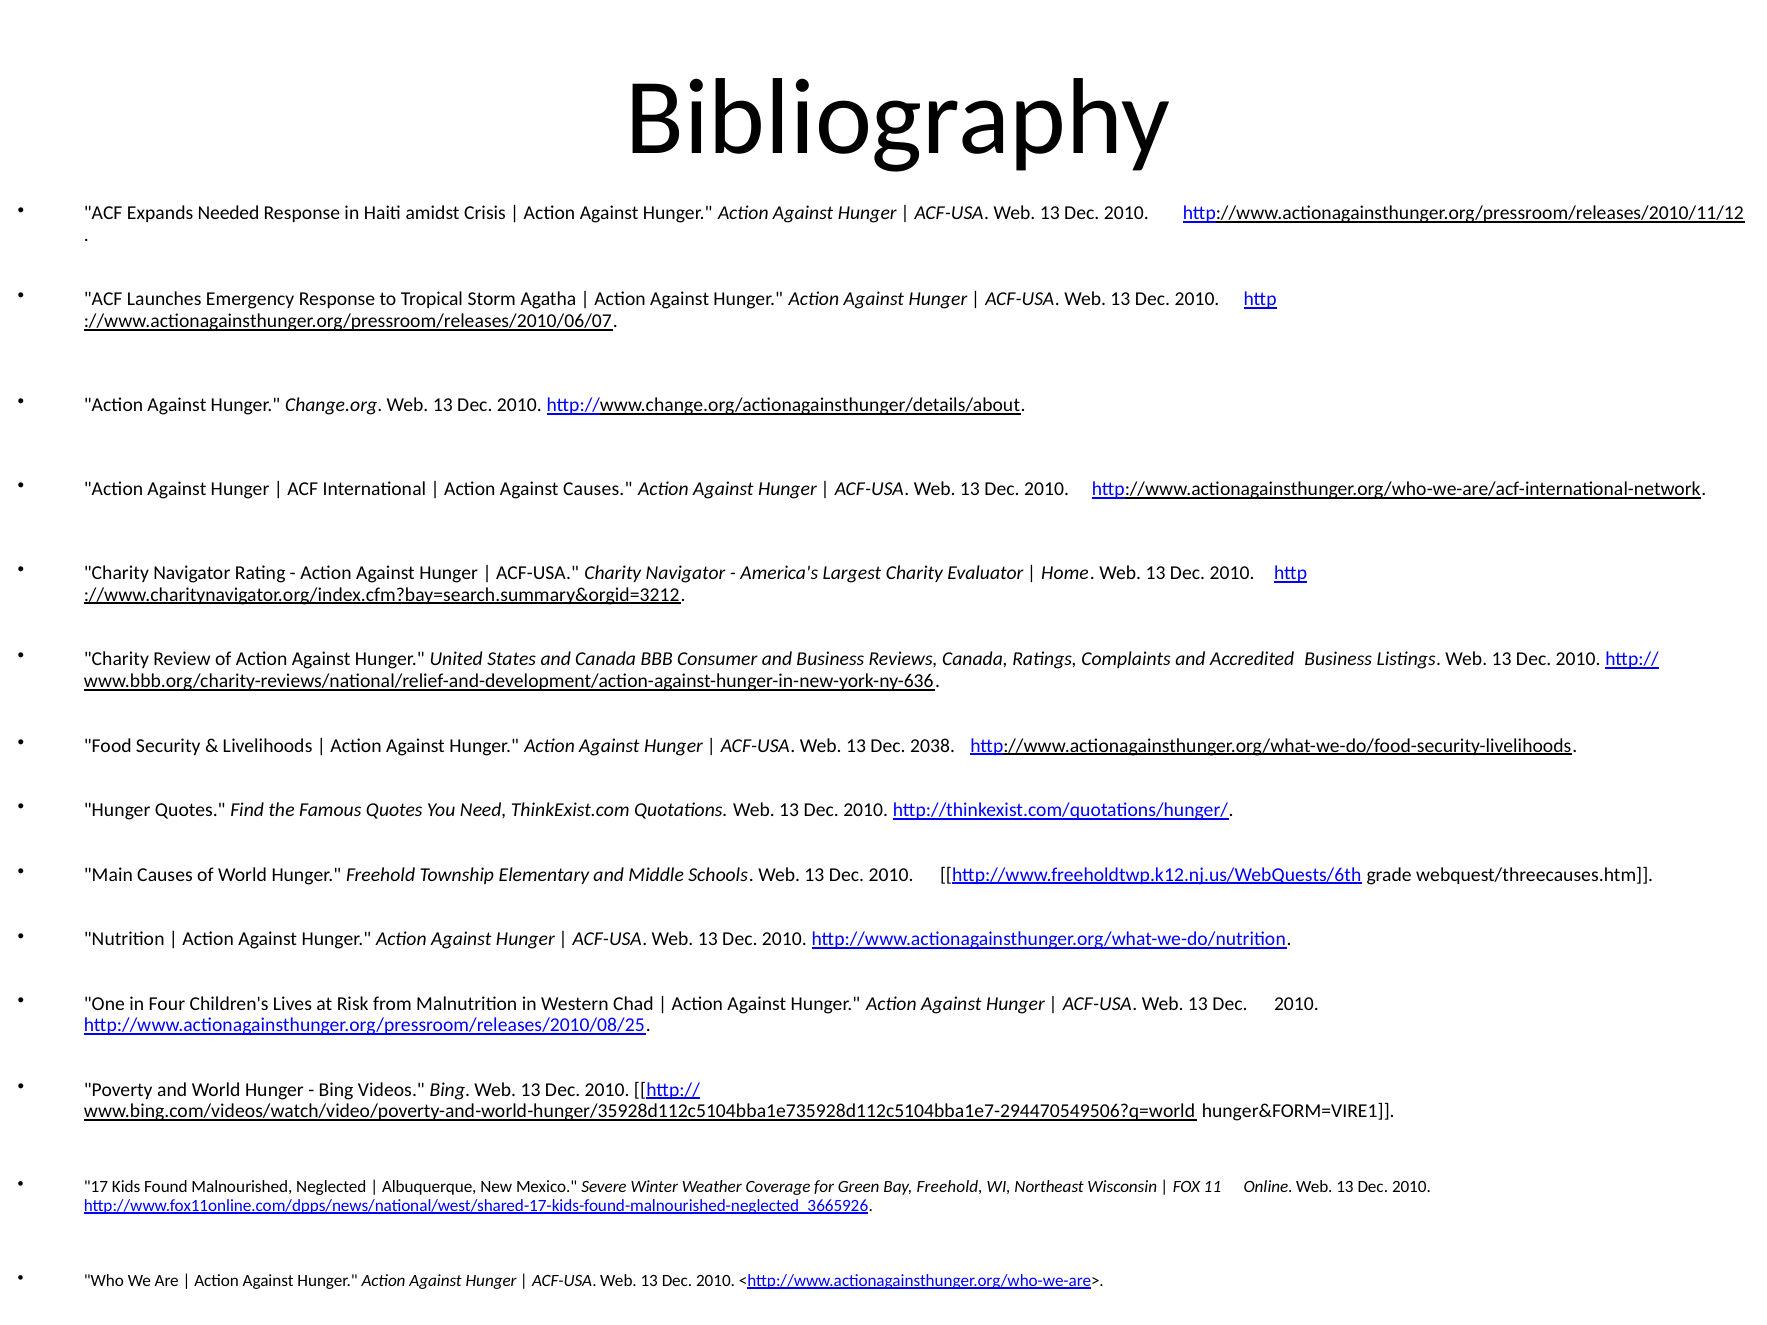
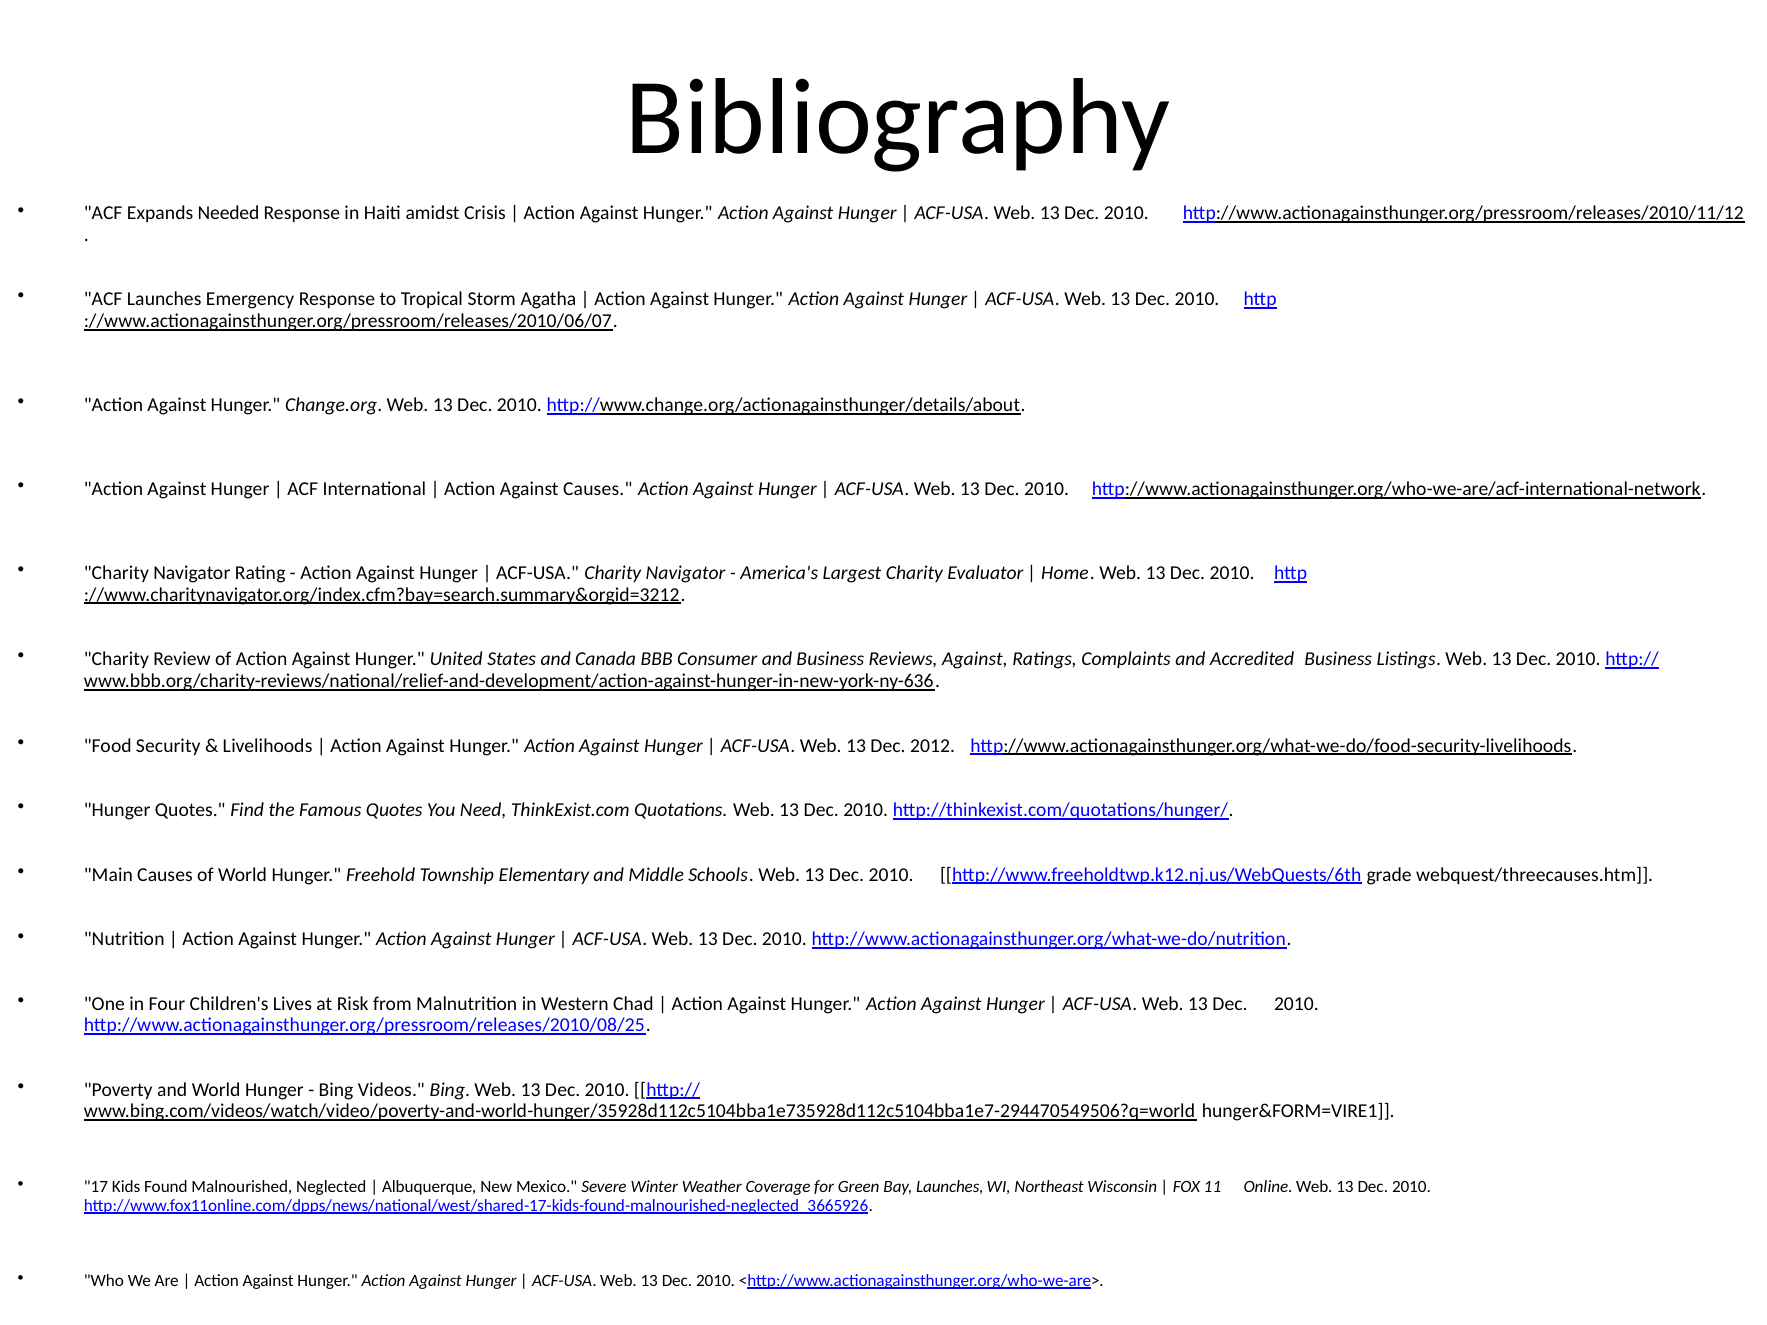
Reviews Canada: Canada -> Against (975, 659)
2038: 2038 -> 2012 (933, 746)
Bay Freehold: Freehold -> Launches (950, 1188)
